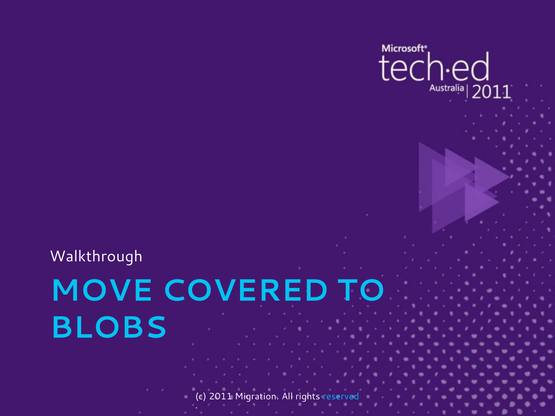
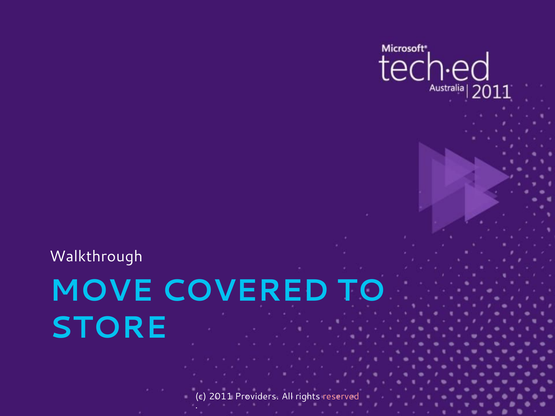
BLOBS: BLOBS -> STORE (108, 328)
Migration: Migration -> Providers (257, 397)
reserved colour: light blue -> pink (341, 397)
